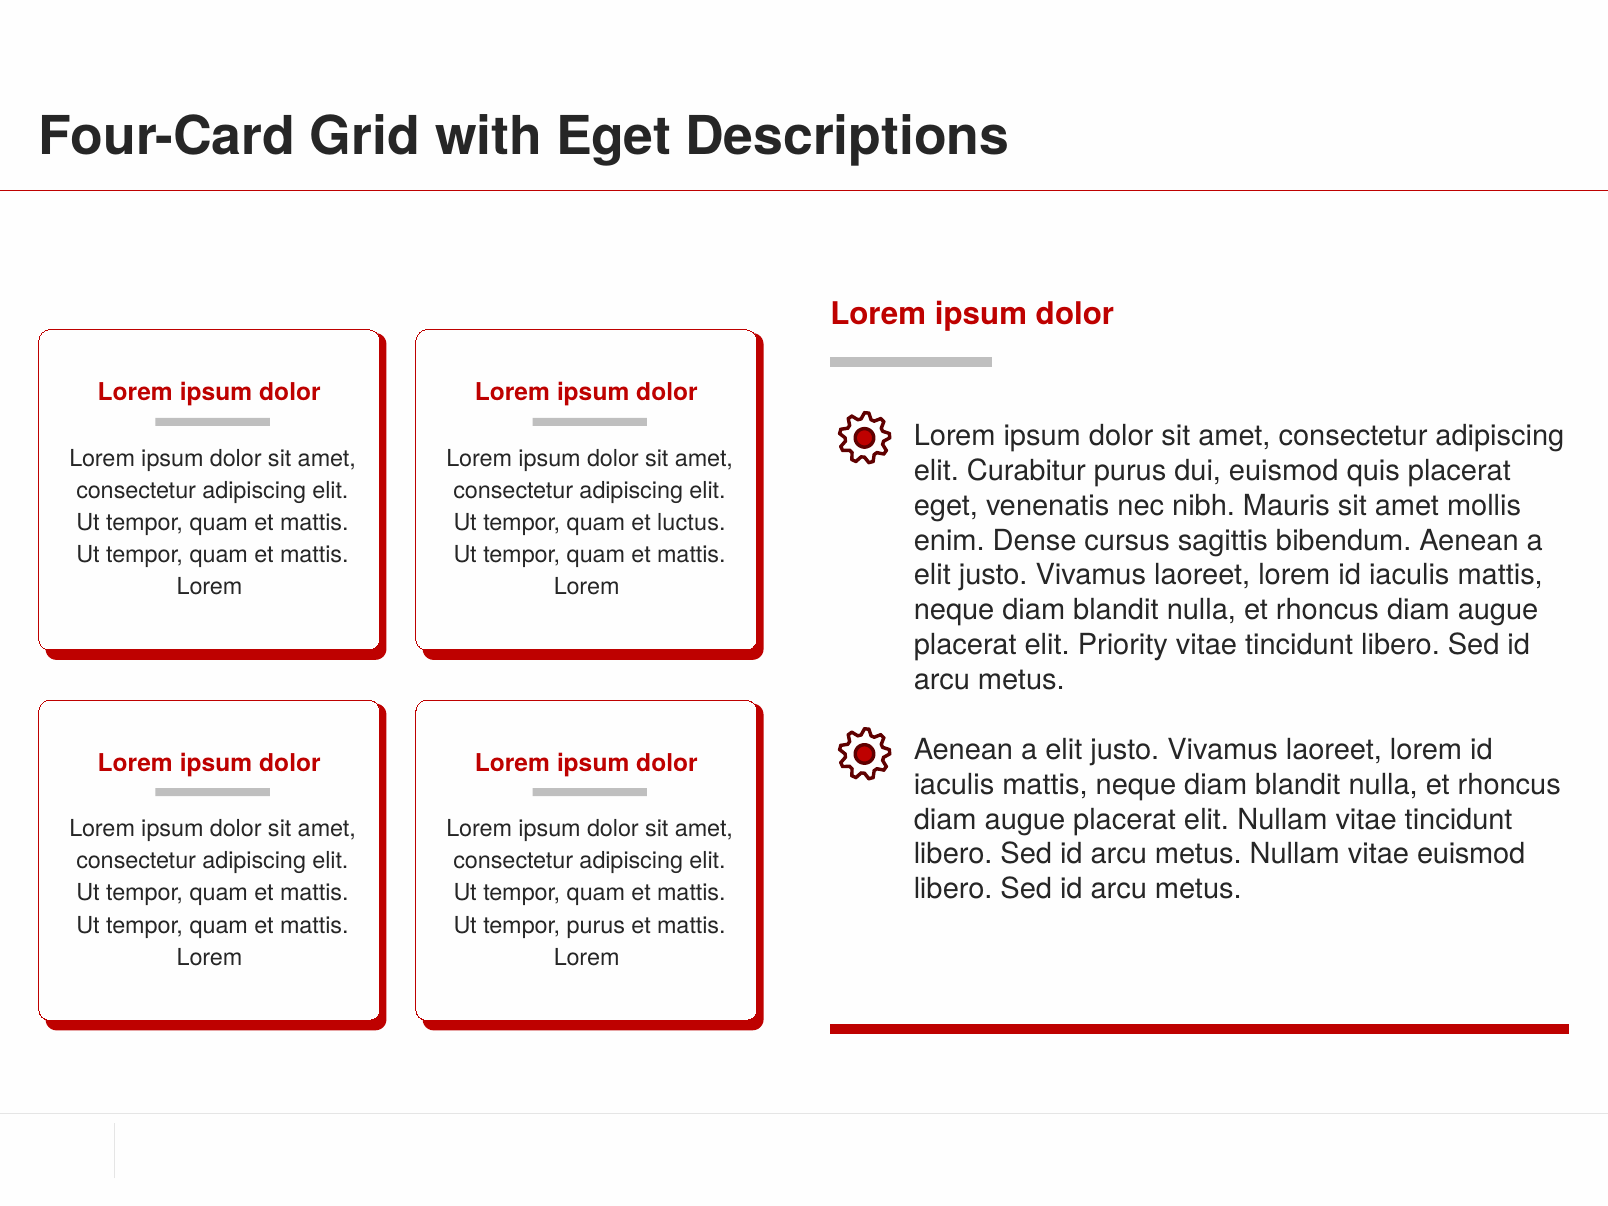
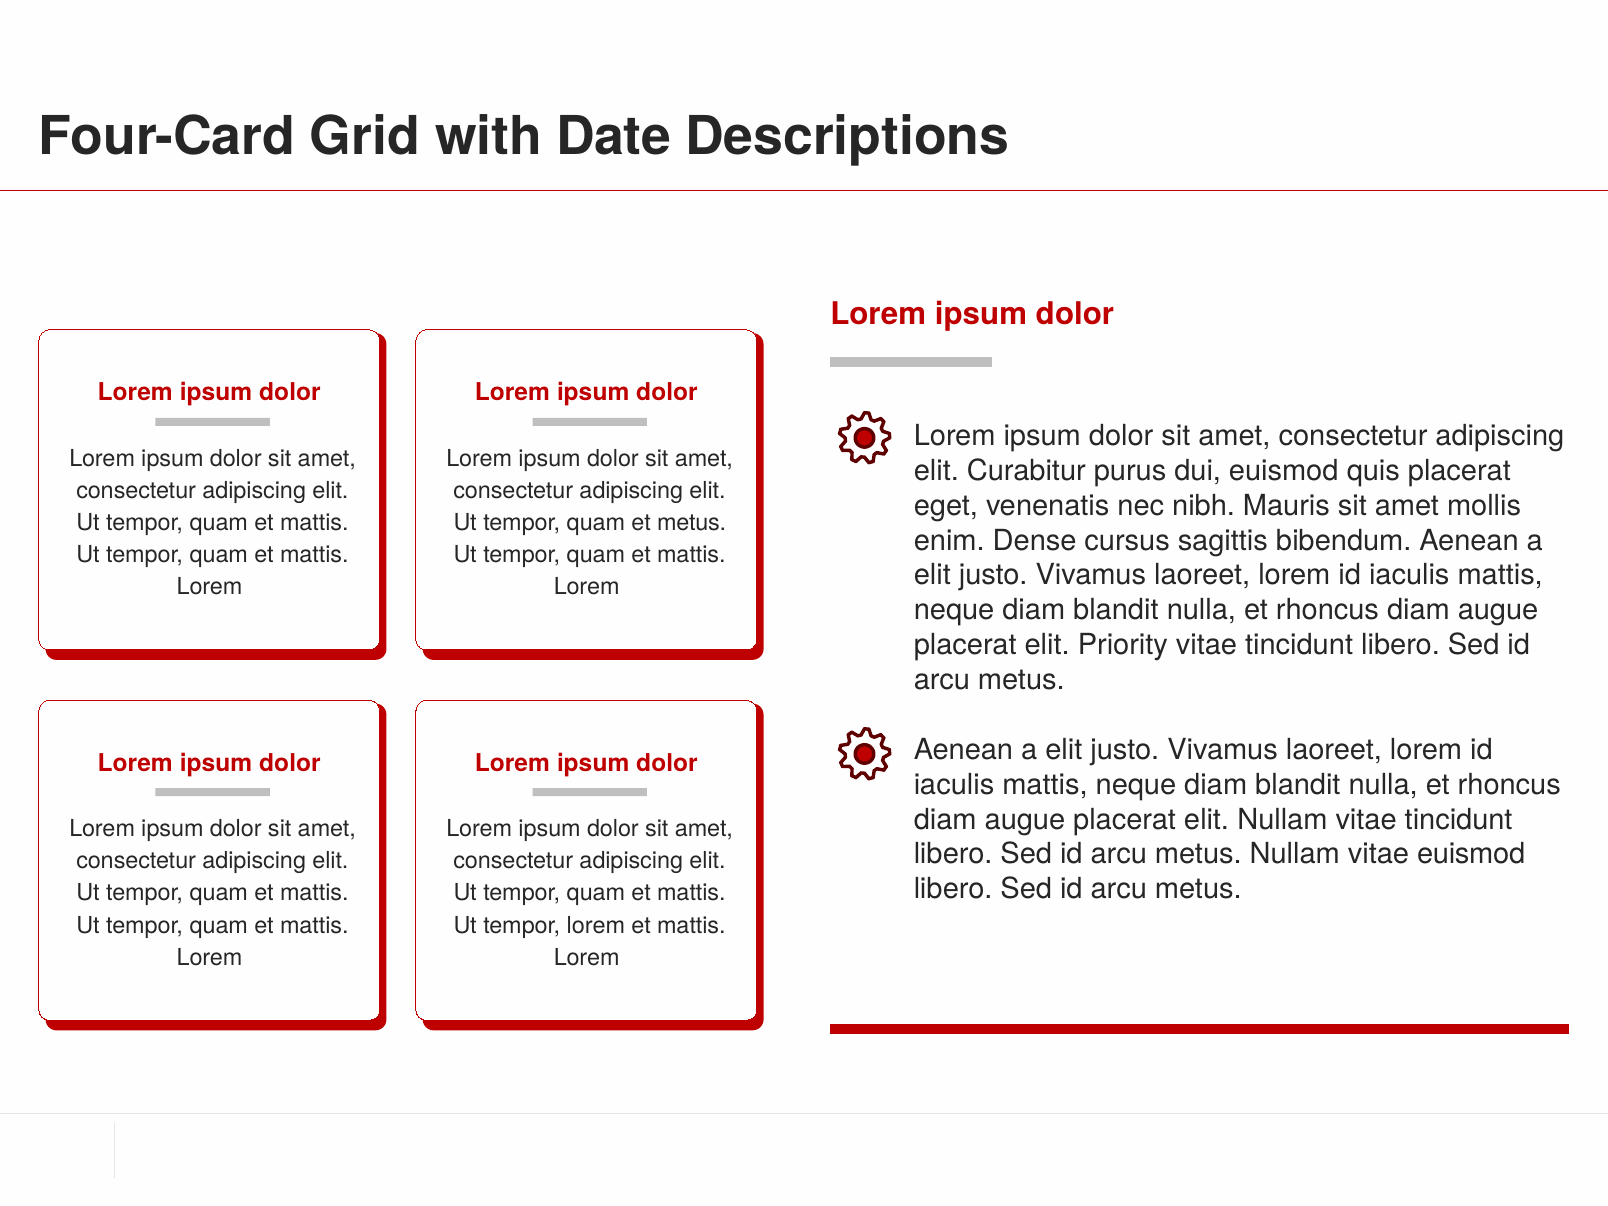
with Eget: Eget -> Date (614, 137)
et luctus: luctus -> metus (692, 523)
tempor purus: purus -> lorem (596, 925)
